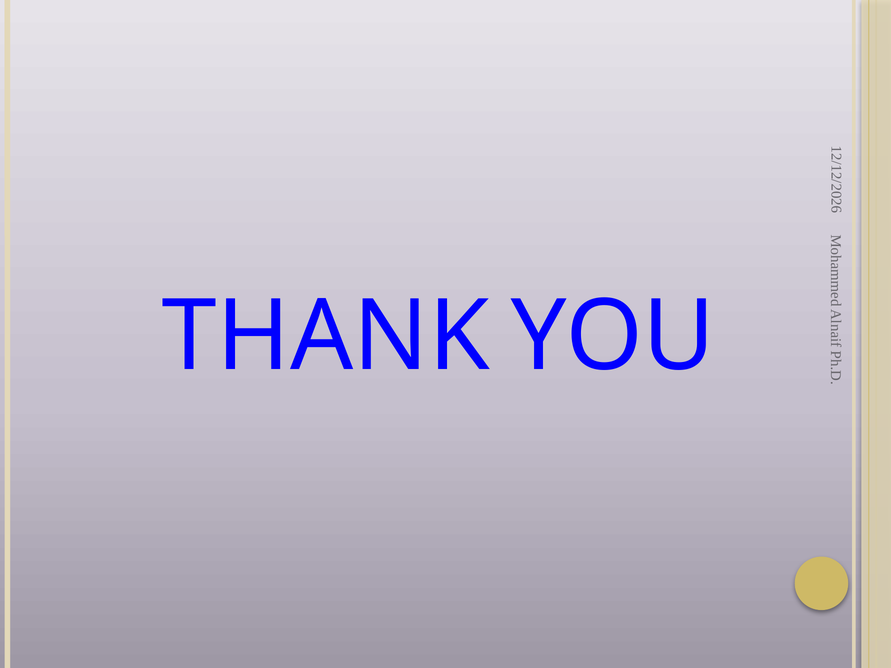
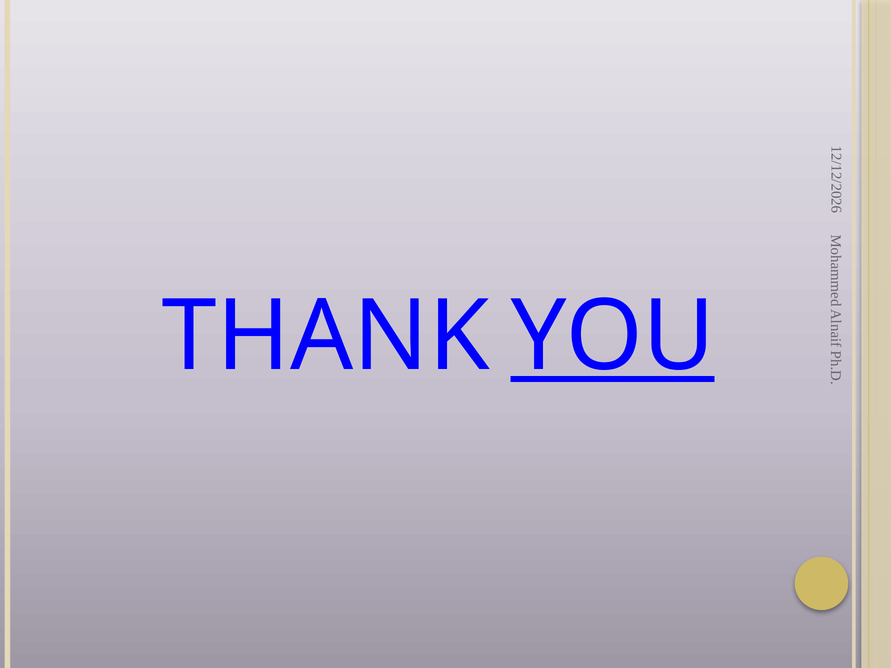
YOU underline: none -> present (613, 337)
